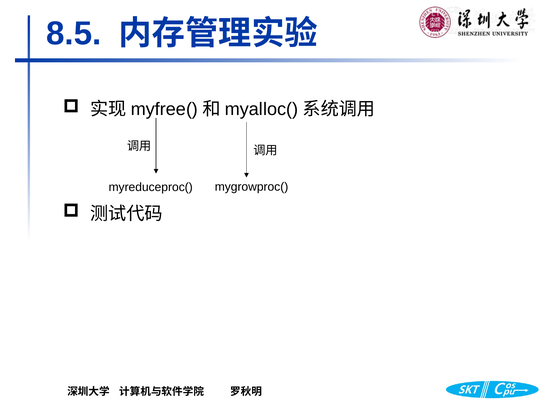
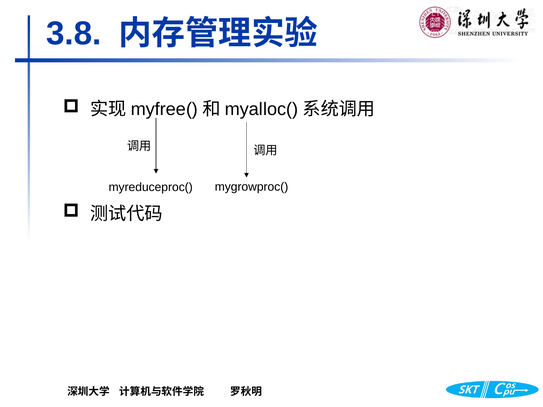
8.5: 8.5 -> 3.8 (74, 34)
